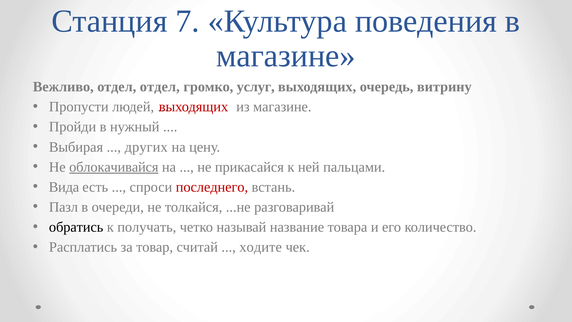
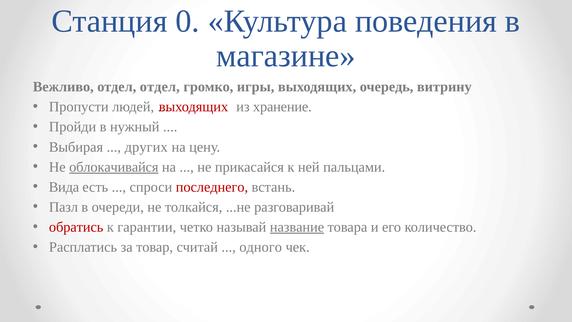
7: 7 -> 0 (188, 21)
услуг: услуг -> игры (256, 87)
из магазине: магазине -> хранение (282, 107)
обратись colour: black -> red (76, 227)
получать: получать -> гарантии (147, 227)
название underline: none -> present (297, 227)
ходите: ходите -> одного (261, 247)
